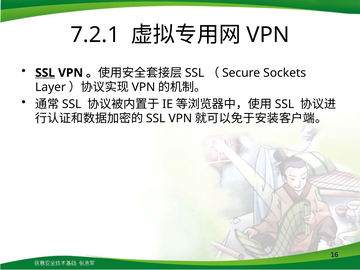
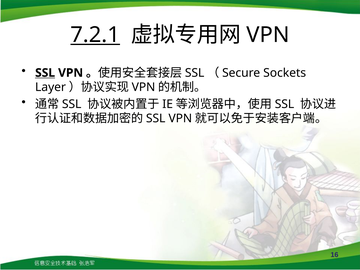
7.2.1 underline: none -> present (95, 35)
